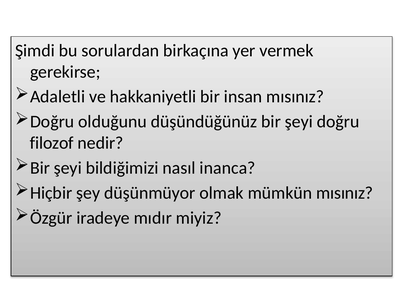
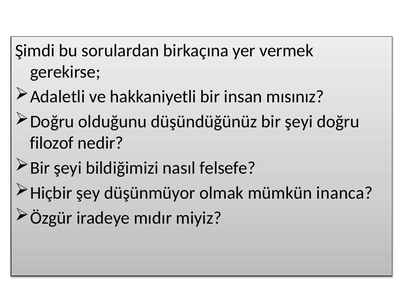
inanca: inanca -> felsefe (228, 168)
mümkün mısınız: mısınız -> inanca (345, 193)
